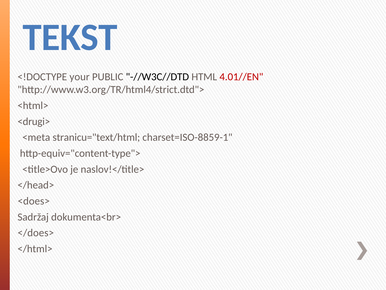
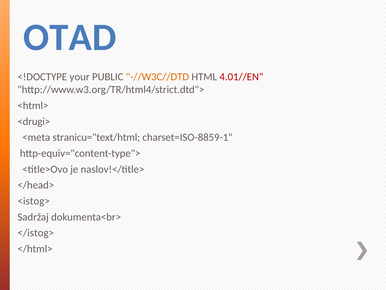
TEKST: TEKST -> OTAD (70, 37)
-//W3C//DTD colour: black -> orange (157, 77)
<does>: <does> -> <istog> (34, 201)
</does>: </does> -> </istog> (36, 232)
